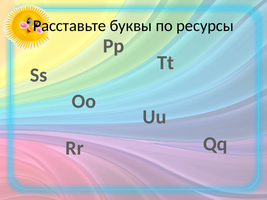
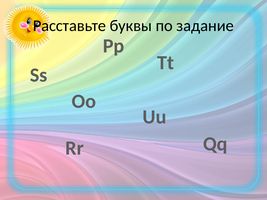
ресурсы: ресурсы -> задание (205, 26)
